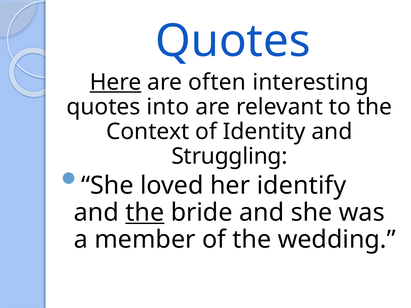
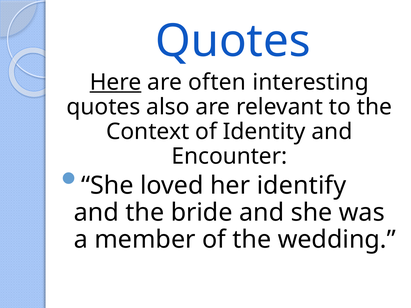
into: into -> also (168, 107)
Struggling: Struggling -> Encounter (229, 156)
the underline: present -> none (145, 213)
